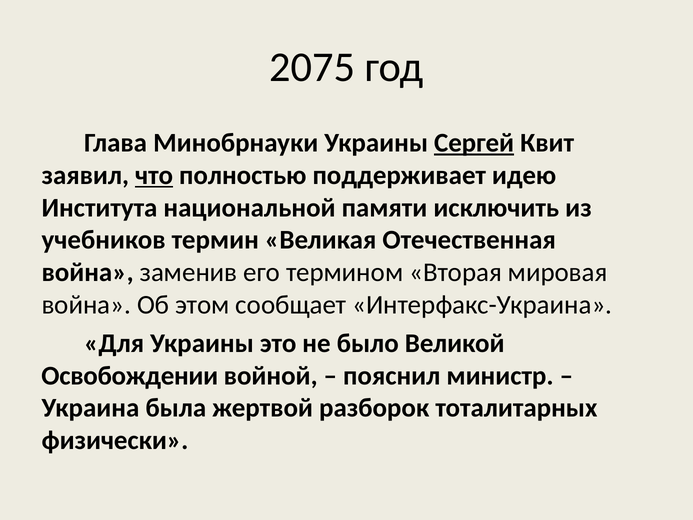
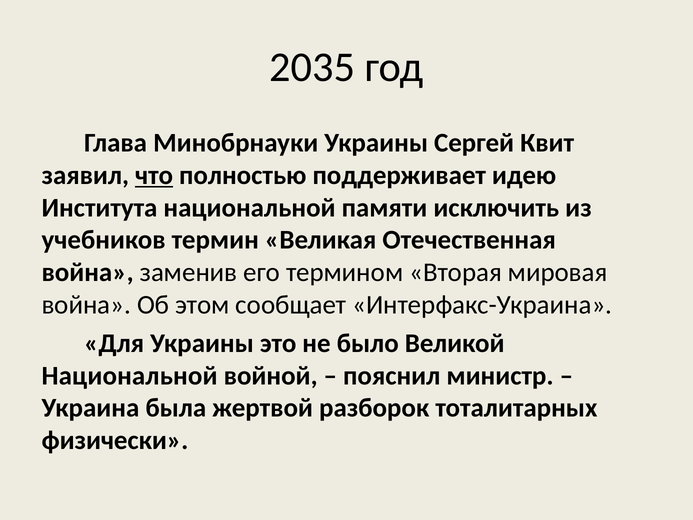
2075: 2075 -> 2035 (312, 67)
Сергей underline: present -> none (474, 143)
Освобождении: Освобождении -> Национальной (130, 375)
